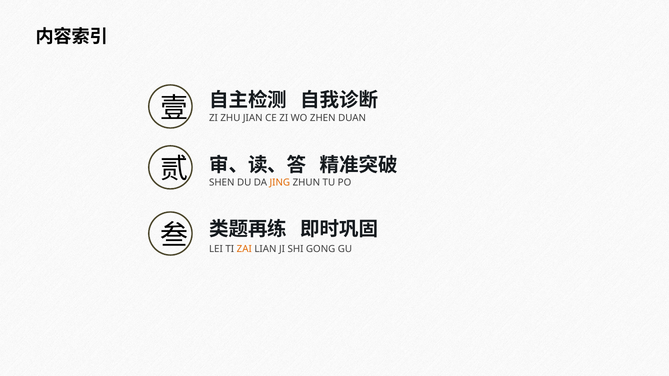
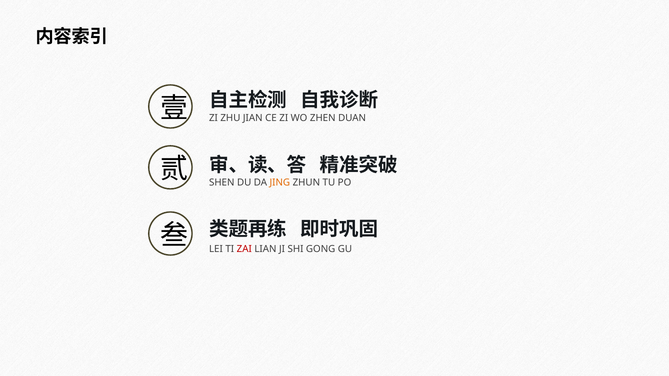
ZAI colour: orange -> red (244, 249)
